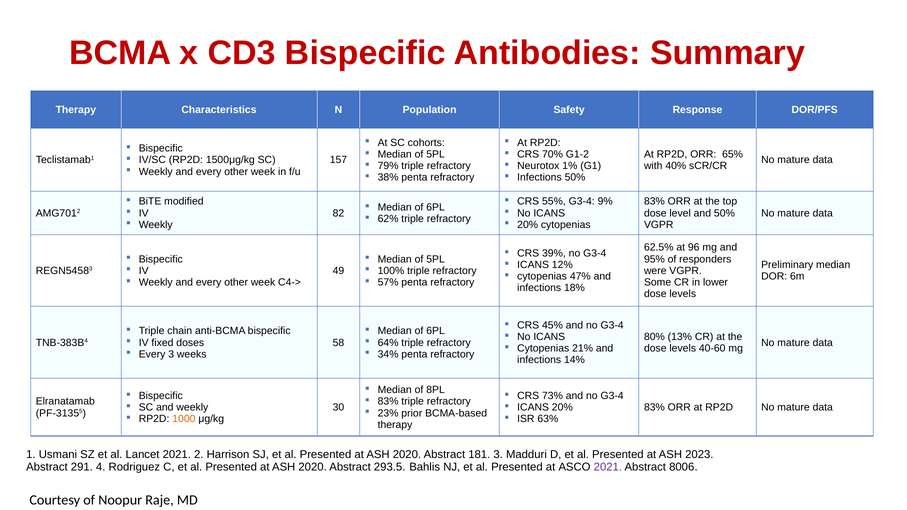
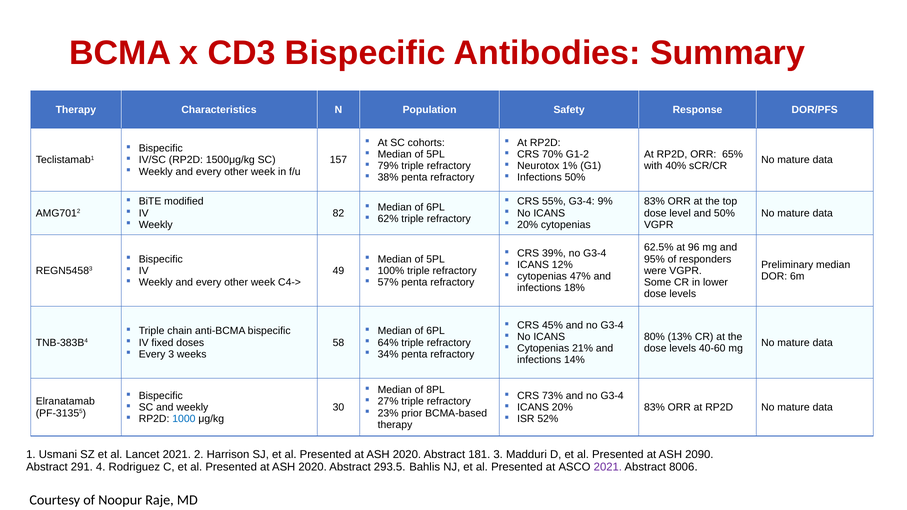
83%: 83% -> 27% (388, 402)
1000 colour: orange -> blue (184, 419)
63%: 63% -> 52% (548, 419)
2023: 2023 -> 2090 (699, 455)
